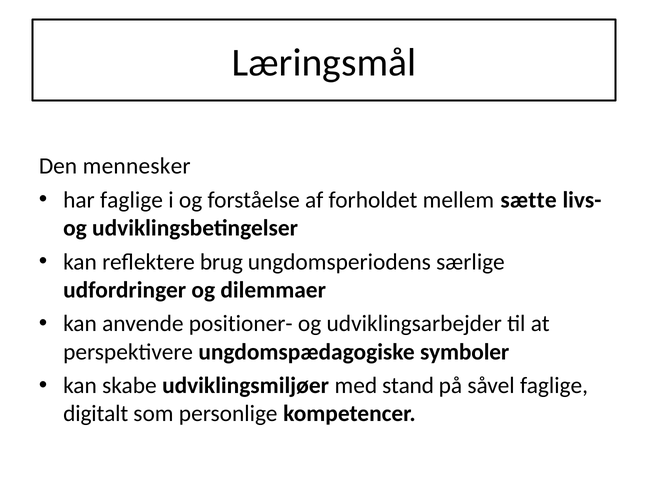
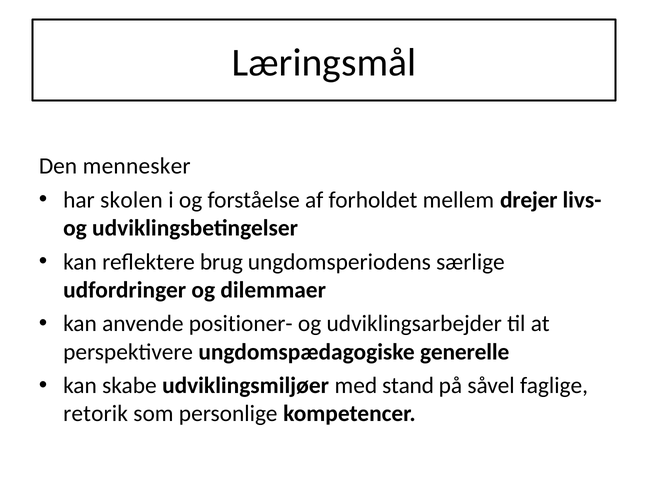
har faglige: faglige -> skolen (131, 200)
sætte: sætte -> drejer (529, 200)
symboler: symboler -> generelle (465, 352)
digitalt: digitalt -> retorik (96, 414)
